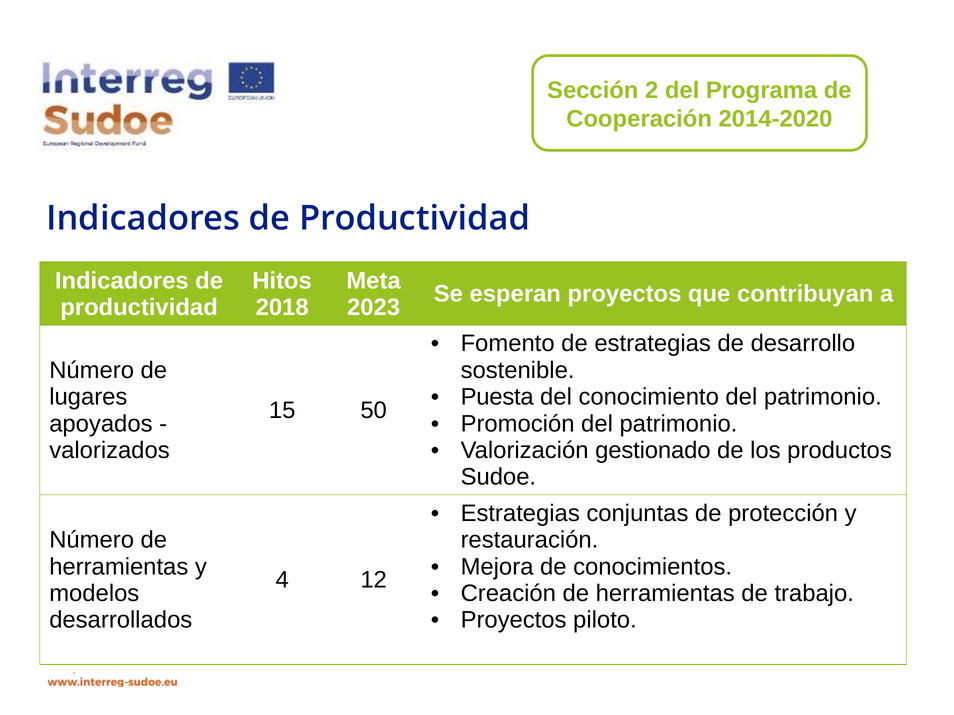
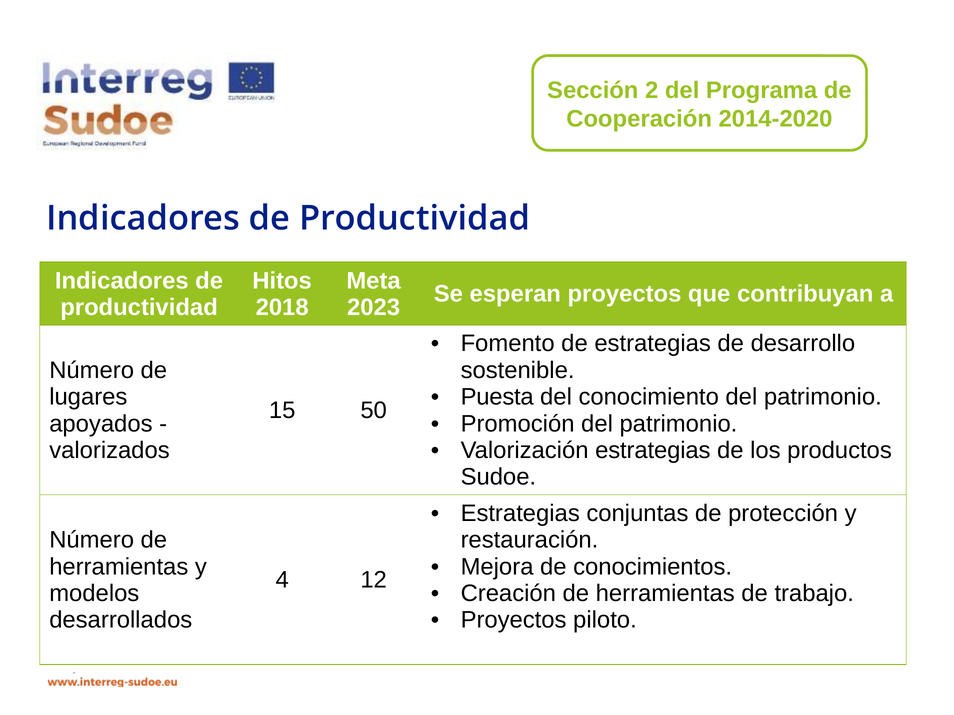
Valorización gestionado: gestionado -> estrategias (653, 451)
